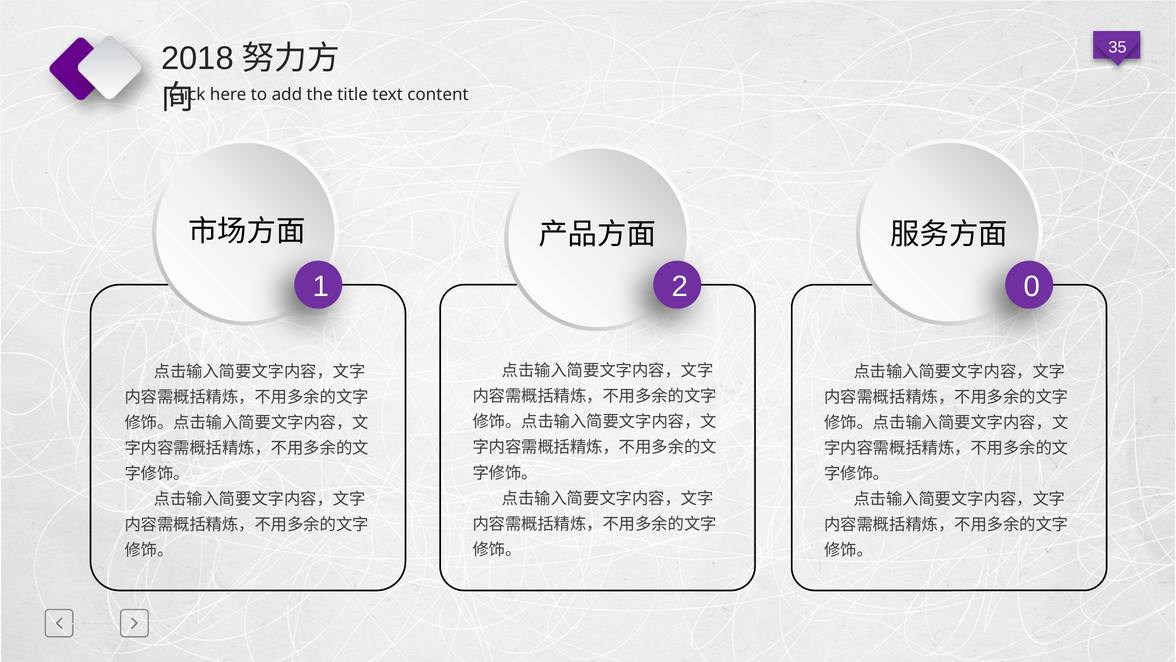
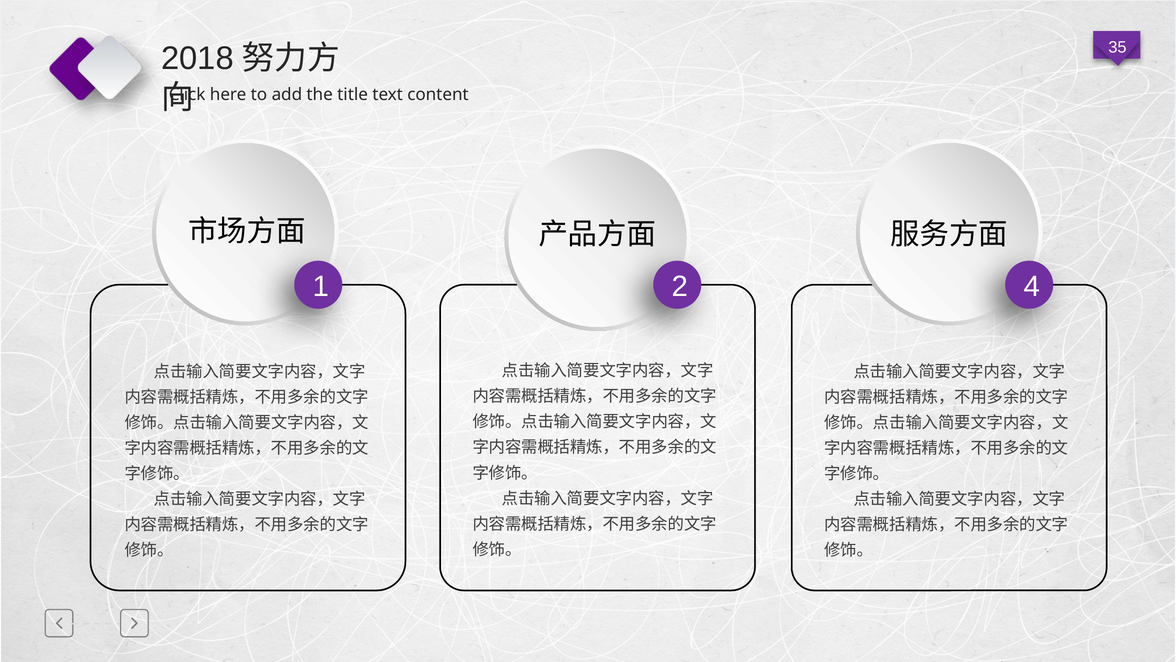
0: 0 -> 4 (1032, 287)
